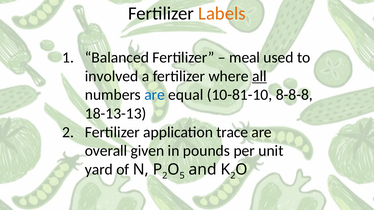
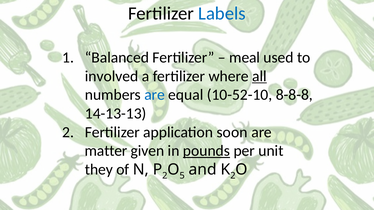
Labels colour: orange -> blue (222, 13)
10-81-10: 10-81-10 -> 10-52-10 (240, 95)
18-13-13: 18-13-13 -> 14-13-13 (116, 114)
trace: trace -> soon (232, 132)
overall: overall -> matter (106, 151)
pounds underline: none -> present (207, 151)
yard: yard -> they (99, 170)
